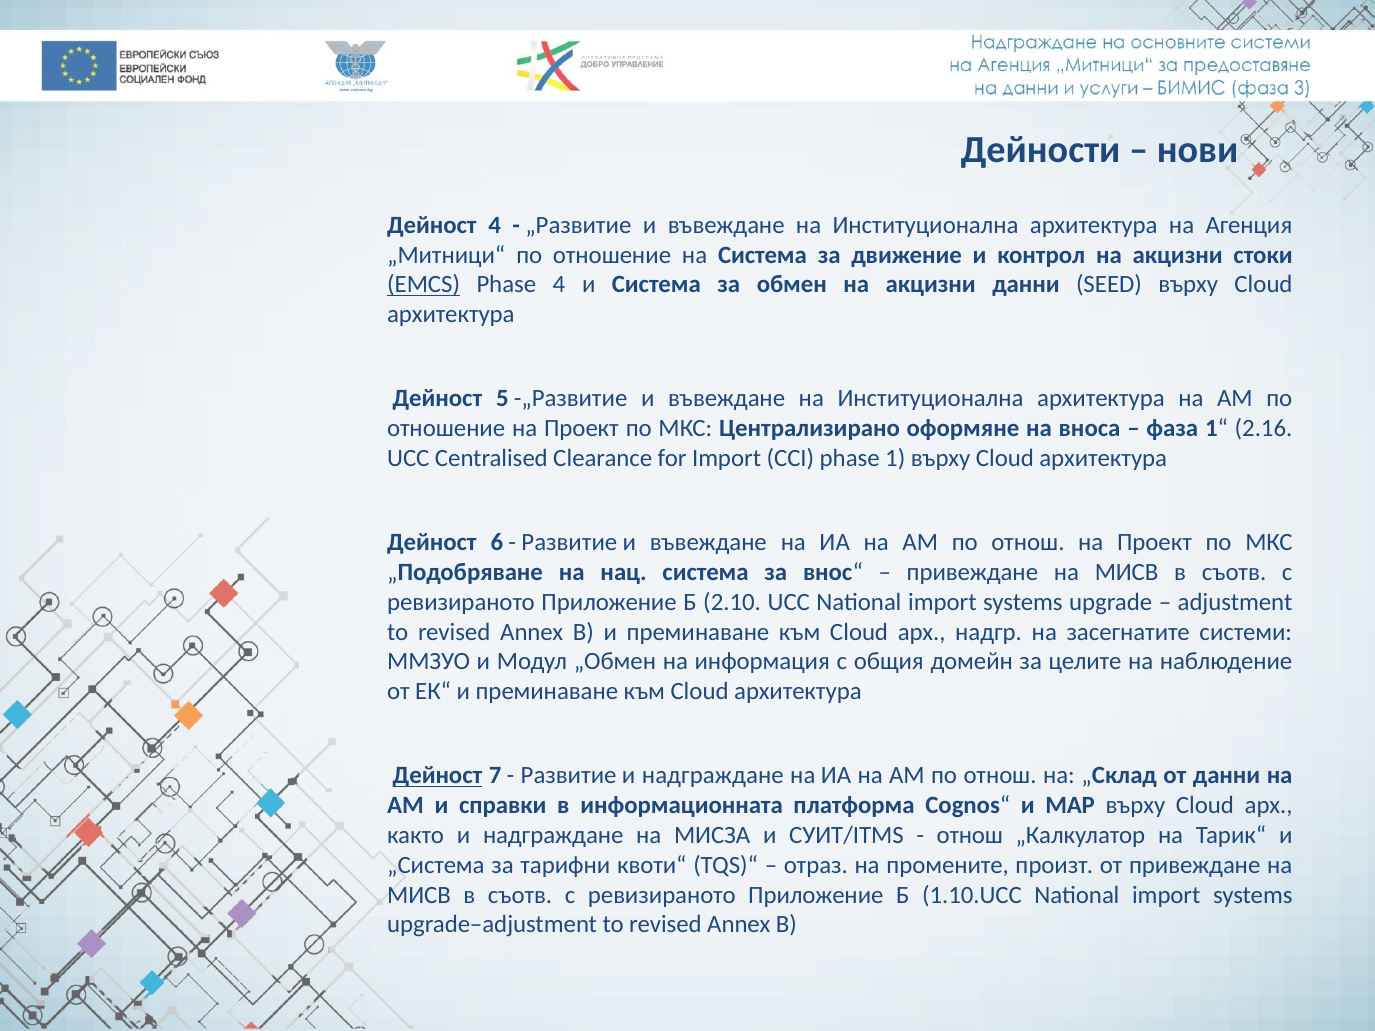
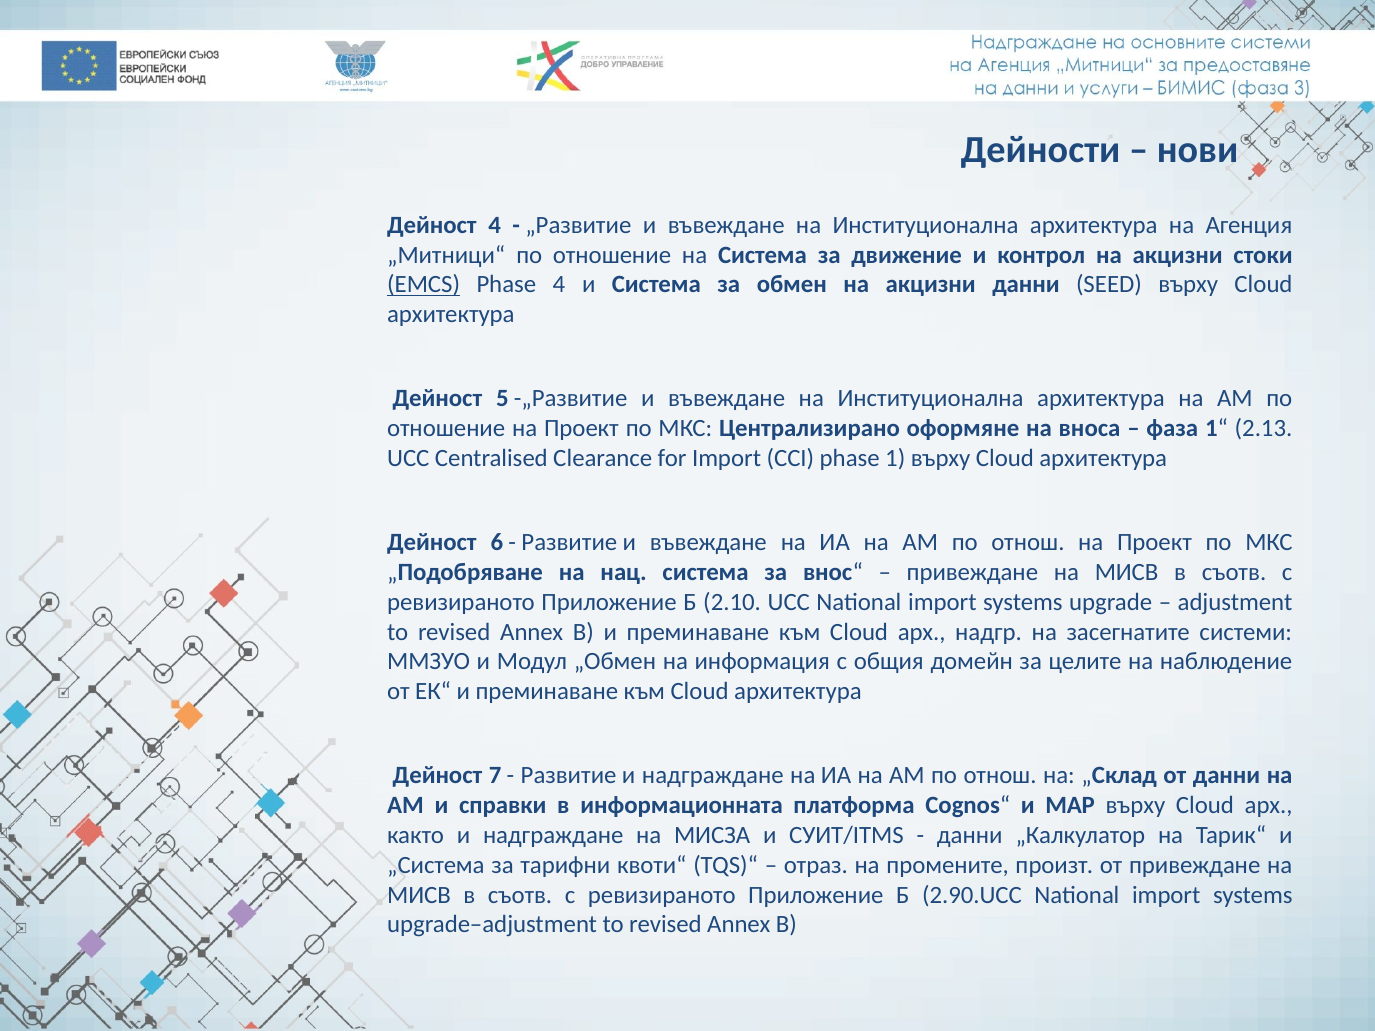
2.16: 2.16 -> 2.13 (1264, 429)
Дейност underline: present -> none (437, 776)
отнош: отнош -> данни (970, 835)
1.10.UCC: 1.10.UCC -> 2.90.UCC (972, 895)
